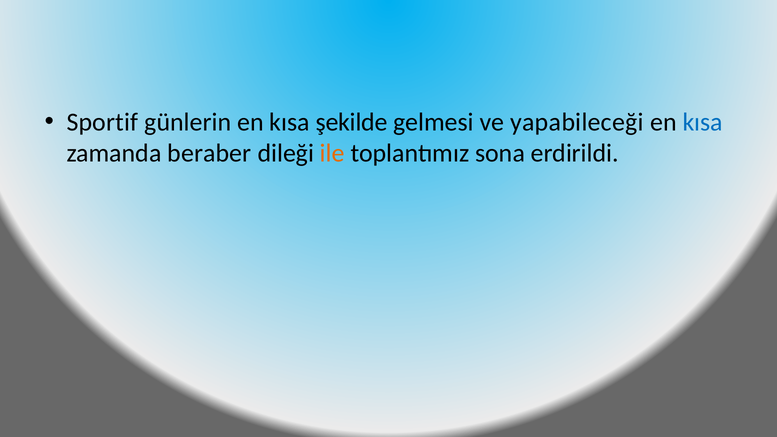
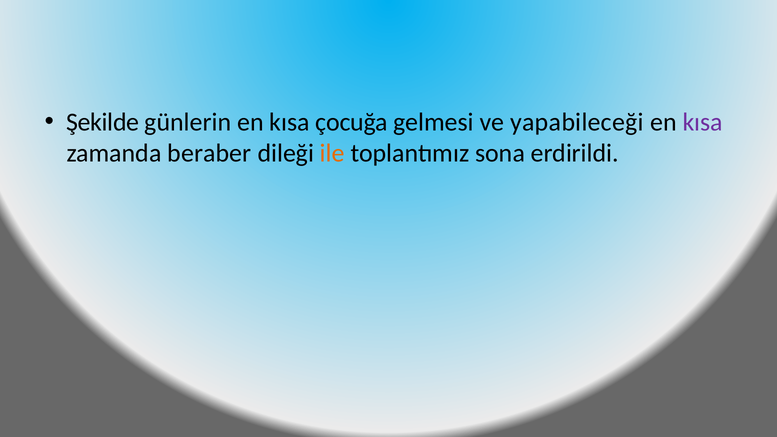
Sportif: Sportif -> Şekilde (103, 122)
şekilde: şekilde -> çocuğa (352, 122)
kısa colour: blue -> purple (703, 122)
